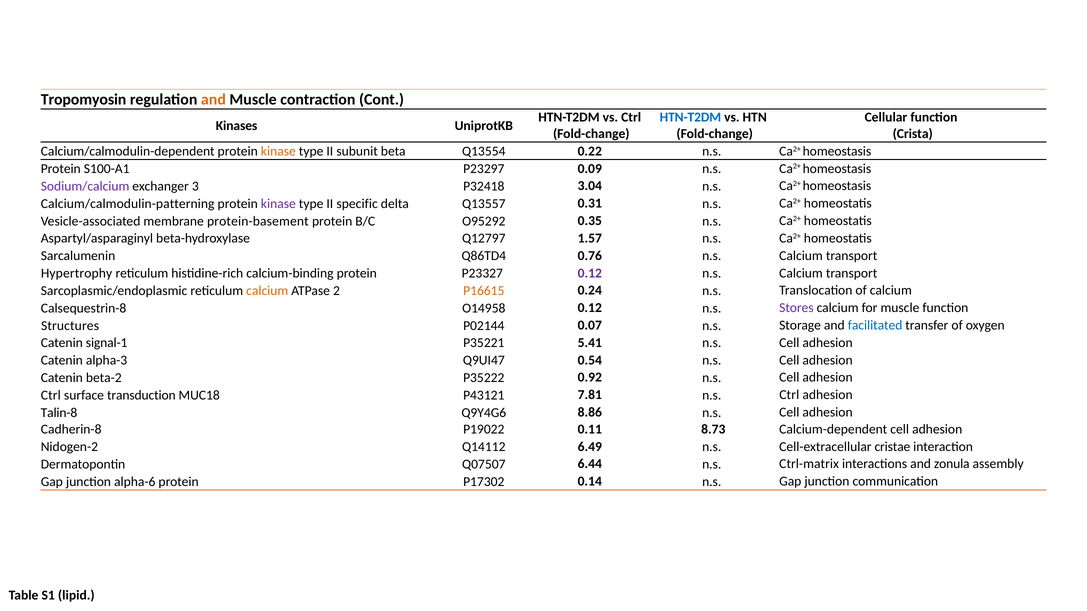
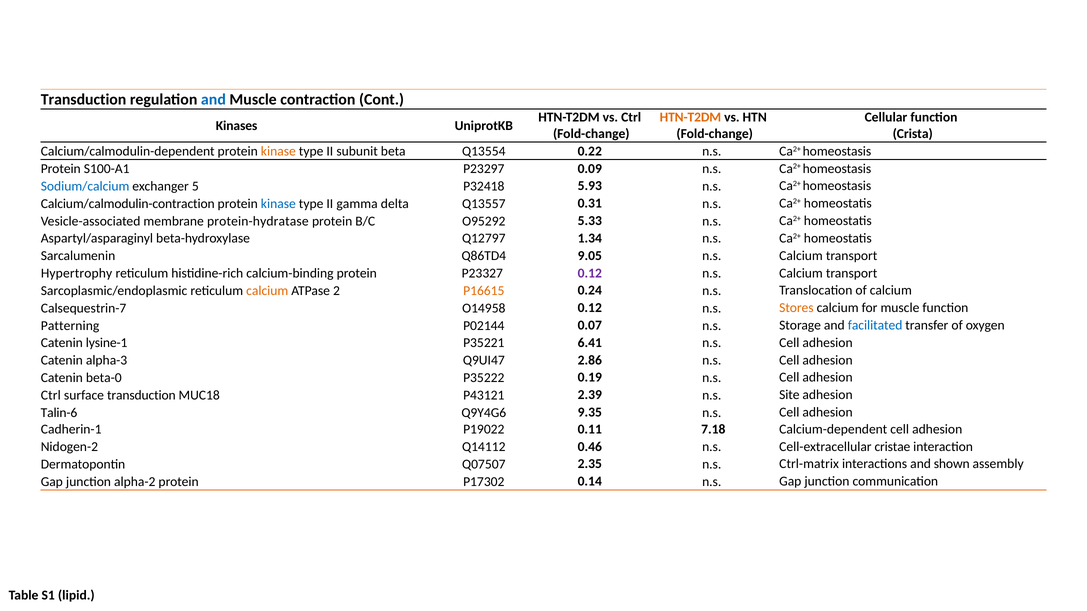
Tropomyosin: Tropomyosin -> Transduction (84, 99)
and colour: orange -> blue (213, 99)
HTN-T2DM colour: blue -> orange (690, 118)
Sodium/calcium colour: purple -> blue (85, 186)
3: 3 -> 5 (195, 186)
3.04: 3.04 -> 5.93 (590, 186)
Calcium/calmodulin-patterning: Calcium/calmodulin-patterning -> Calcium/calmodulin-contraction (128, 204)
kinase colour: purple -> blue (278, 204)
specific: specific -> gamma (357, 204)
protein-basement: protein-basement -> protein-hydratase (258, 221)
0.35: 0.35 -> 5.33 (590, 221)
1.57: 1.57 -> 1.34 (590, 238)
0.76: 0.76 -> 9.05 (590, 256)
Calsequestrin-8: Calsequestrin-8 -> Calsequestrin-7 (84, 308)
Stores colour: purple -> orange (796, 308)
Structures: Structures -> Patterning (70, 326)
signal-1: signal-1 -> lysine-1 (107, 343)
5.41: 5.41 -> 6.41 (590, 343)
0.54: 0.54 -> 2.86 (590, 360)
beta-2: beta-2 -> beta-0 (104, 378)
0.92: 0.92 -> 0.19 (590, 378)
7.81: 7.81 -> 2.39 (590, 395)
n.s Ctrl: Ctrl -> Site (789, 395)
Talin-8: Talin-8 -> Talin-6 (59, 413)
8.86: 8.86 -> 9.35 (590, 413)
Cadherin-8: Cadherin-8 -> Cadherin-1 (71, 430)
8.73: 8.73 -> 7.18 (713, 430)
6.49: 6.49 -> 0.46 (590, 447)
6.44: 6.44 -> 2.35 (590, 464)
zonula: zonula -> shown (952, 464)
alpha-6: alpha-6 -> alpha-2 (135, 482)
